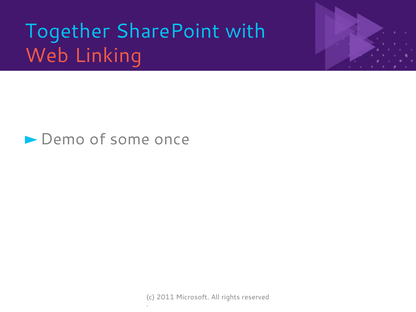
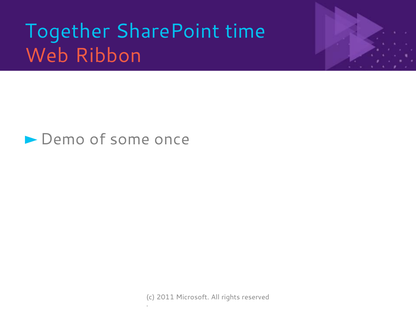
with: with -> time (245, 31)
Linking: Linking -> Ribbon (108, 55)
